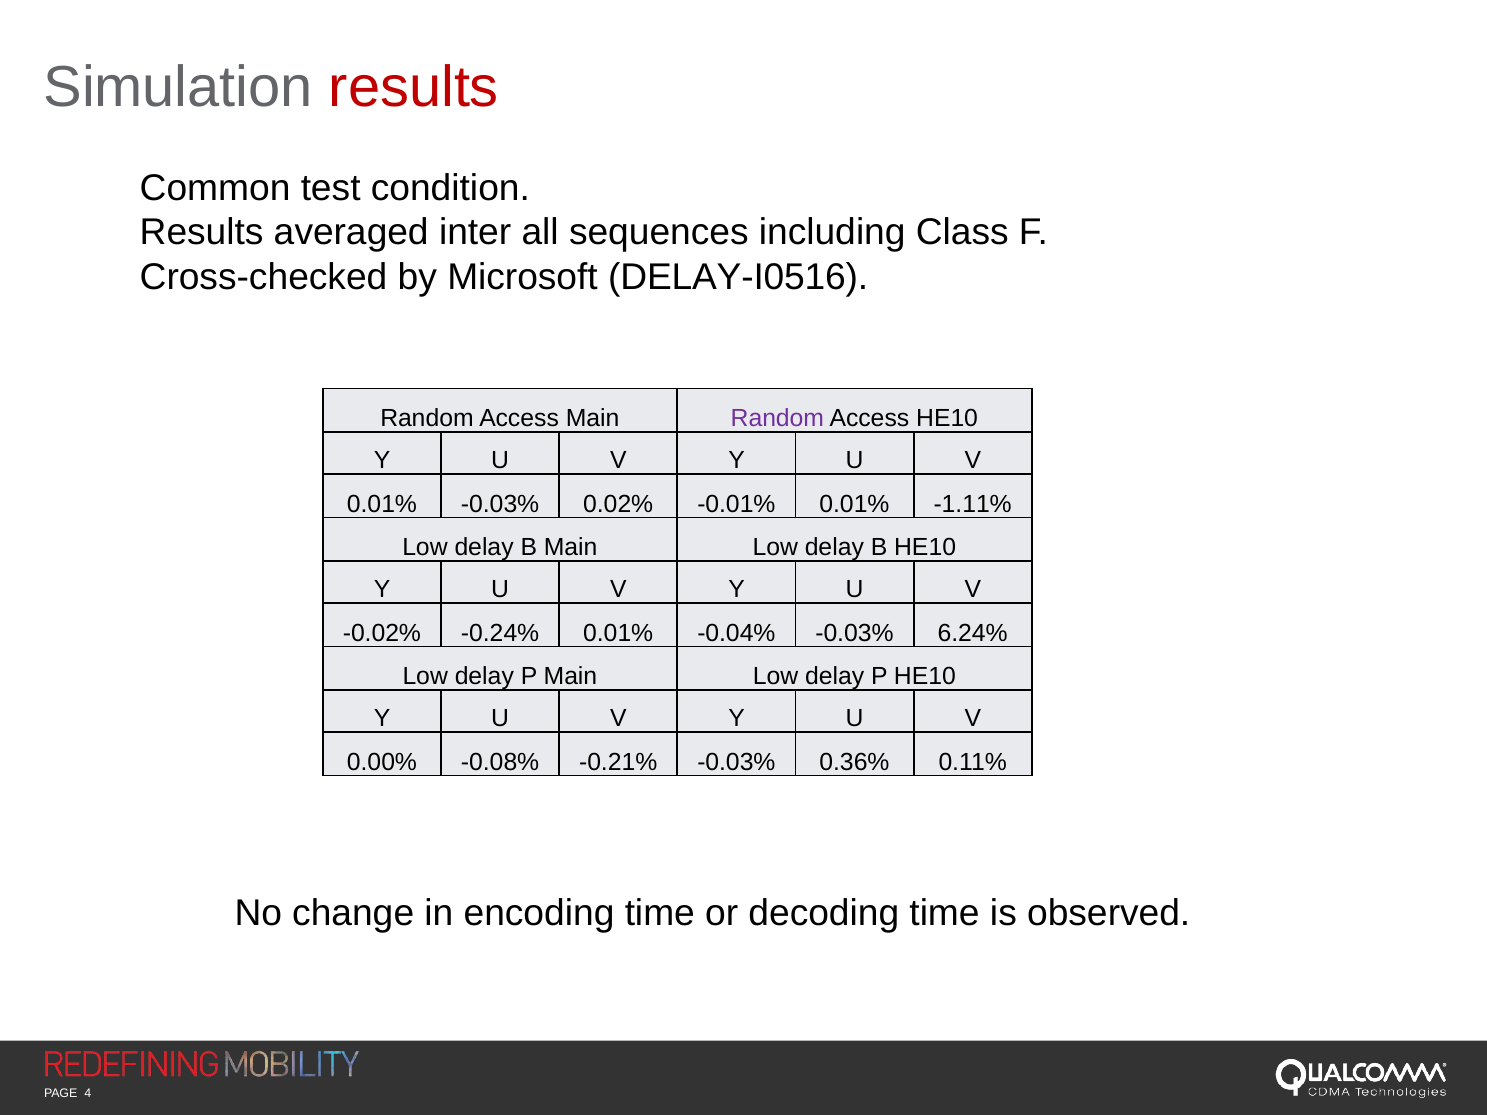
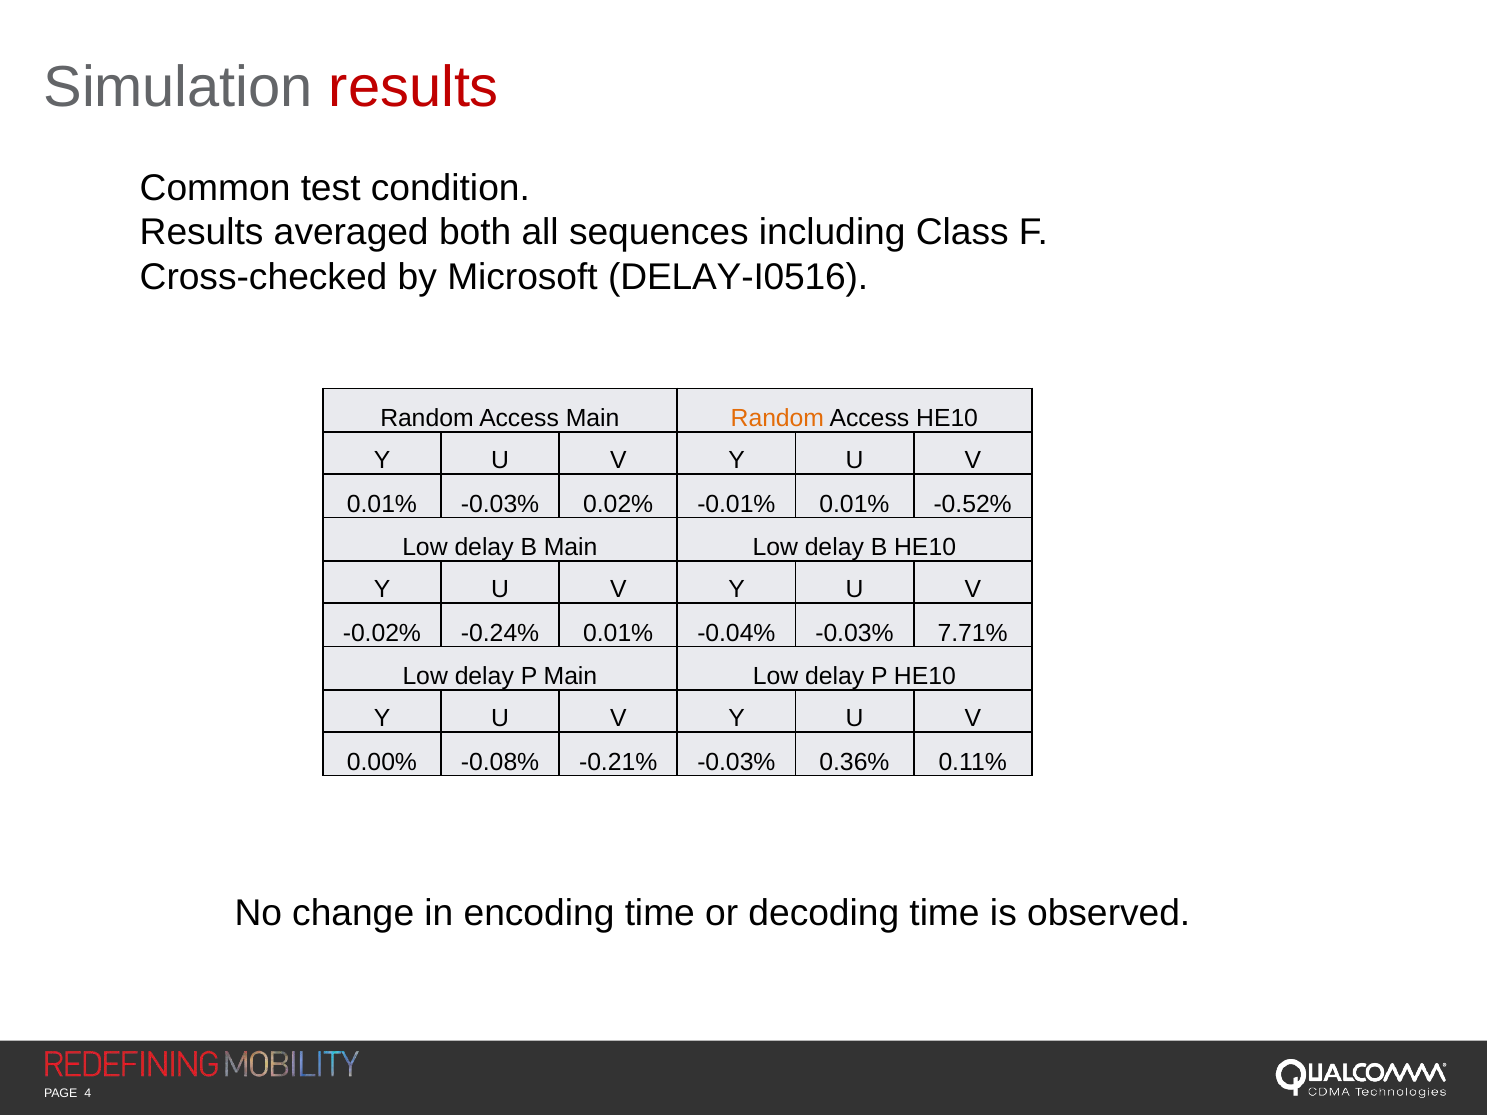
inter: inter -> both (475, 233)
Random colour: purple -> orange (777, 419)
-1.11%: -1.11% -> -0.52% (973, 504)
6.24%: 6.24% -> 7.71% (973, 633)
